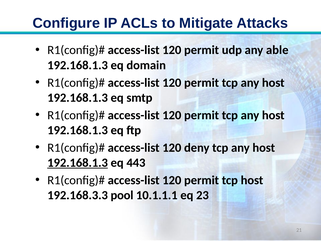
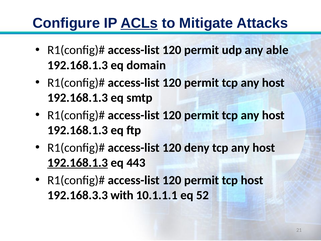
ACLs underline: none -> present (139, 23)
pool: pool -> with (122, 195)
23: 23 -> 52 (202, 195)
